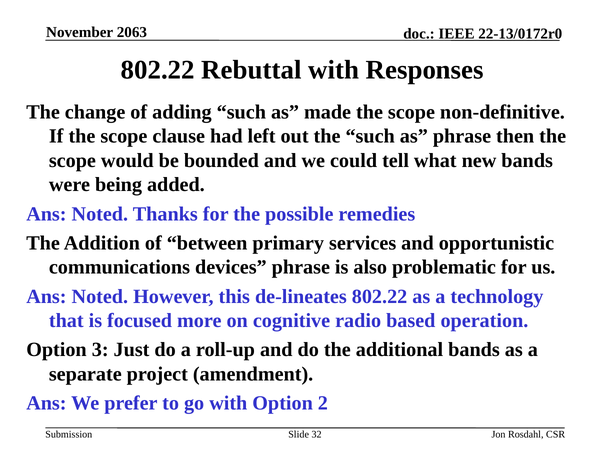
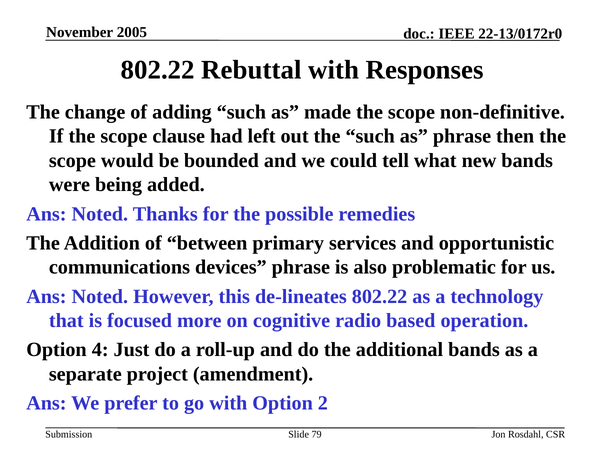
2063: 2063 -> 2005 (132, 32)
3: 3 -> 4 (100, 350)
32: 32 -> 79 (317, 435)
